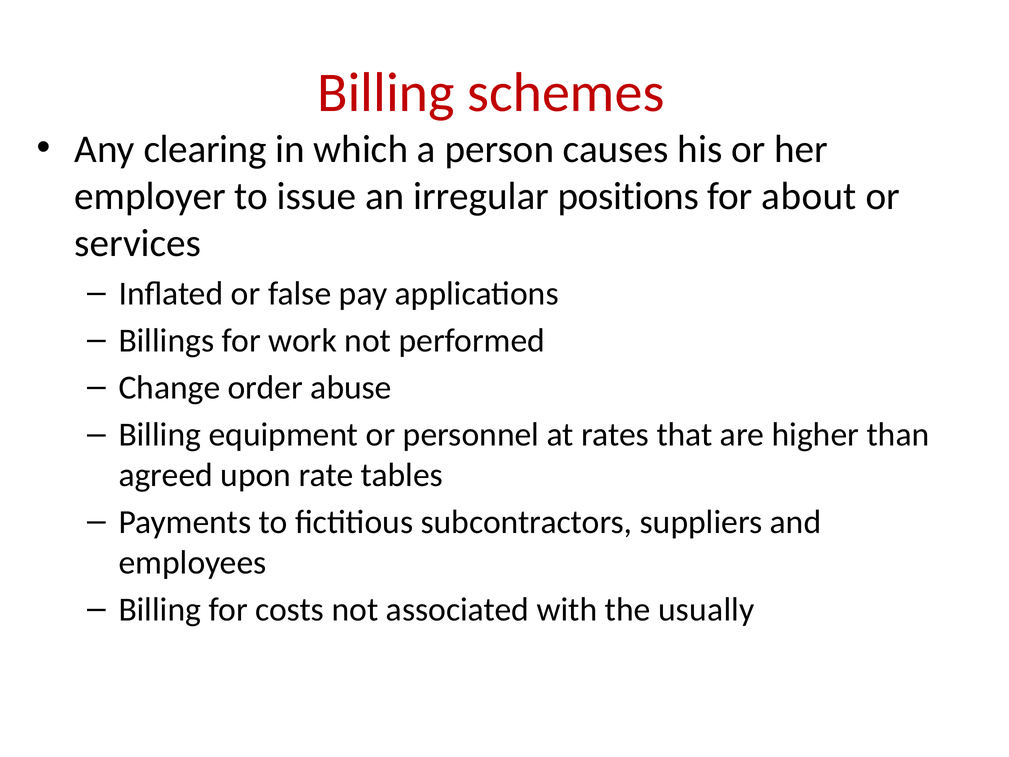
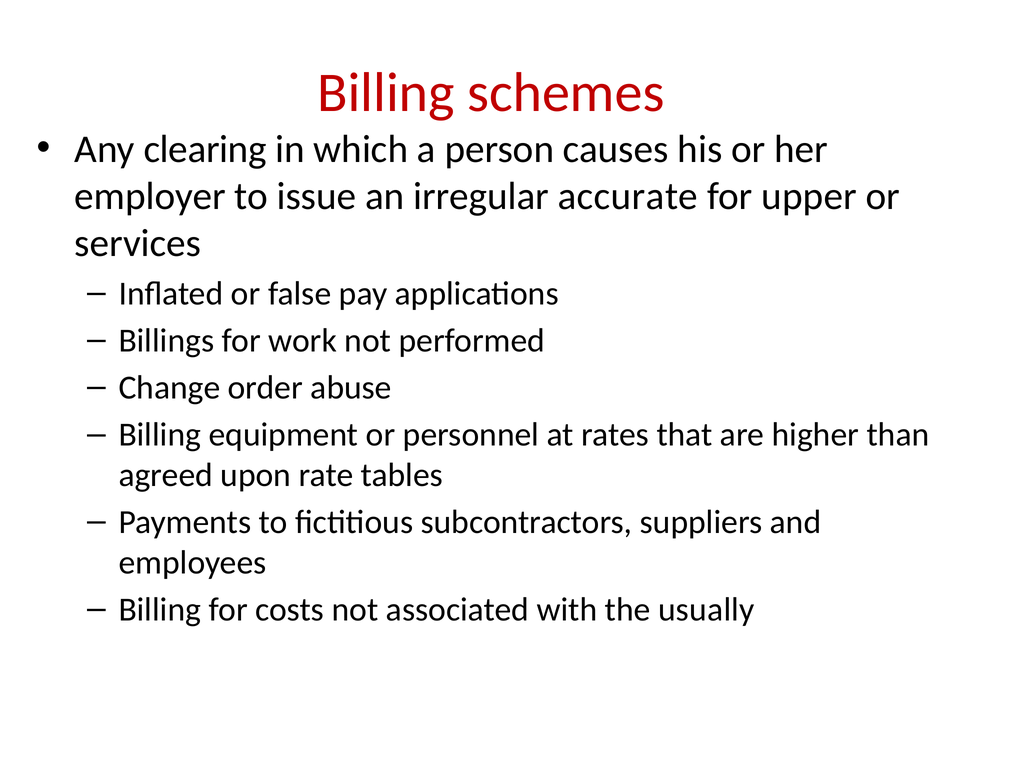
positions: positions -> accurate (628, 196)
about: about -> upper (809, 196)
